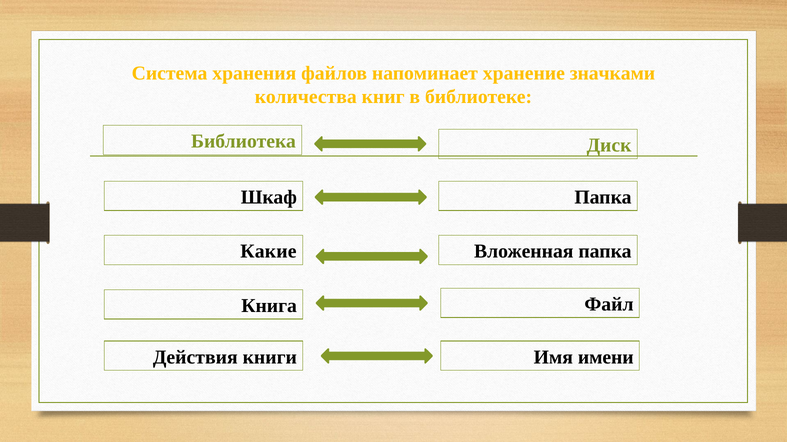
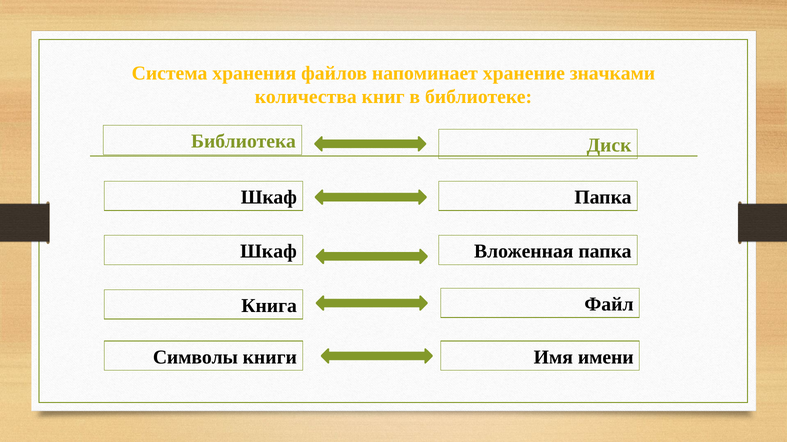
Какие: Какие -> Шкаф (268, 252)
Действия: Действия -> Символы (195, 358)
